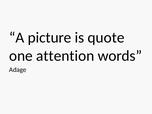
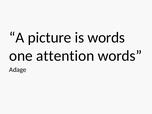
is quote: quote -> words (106, 38)
